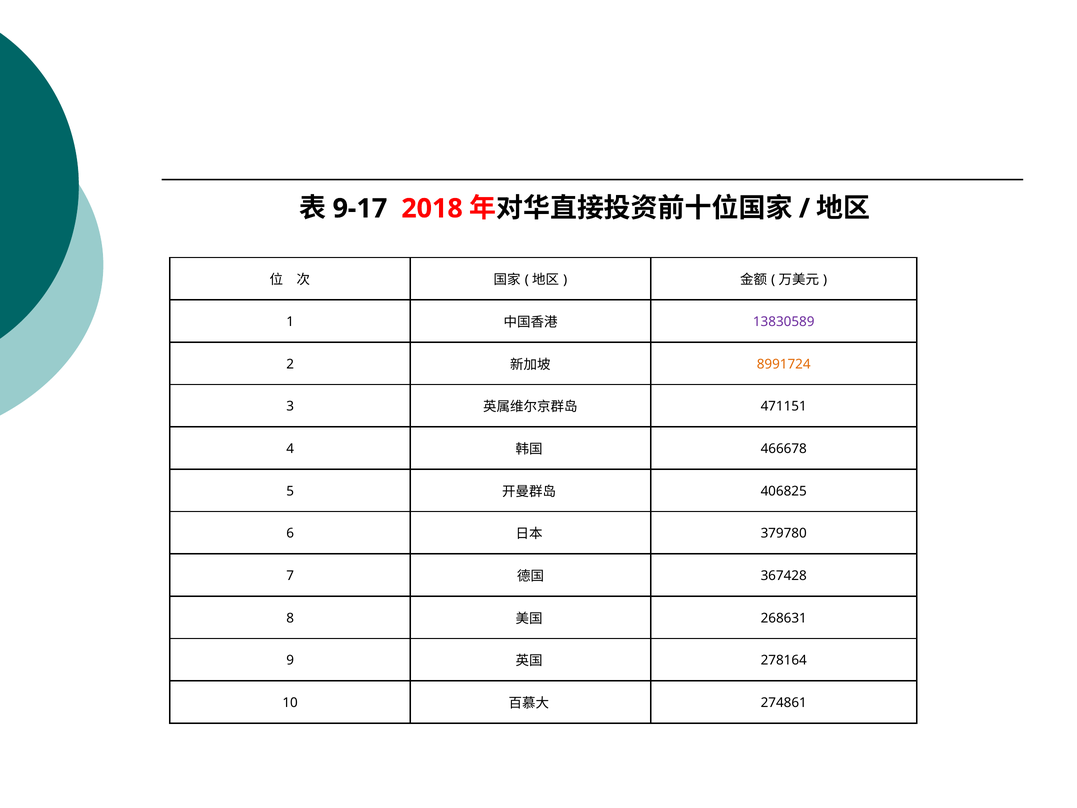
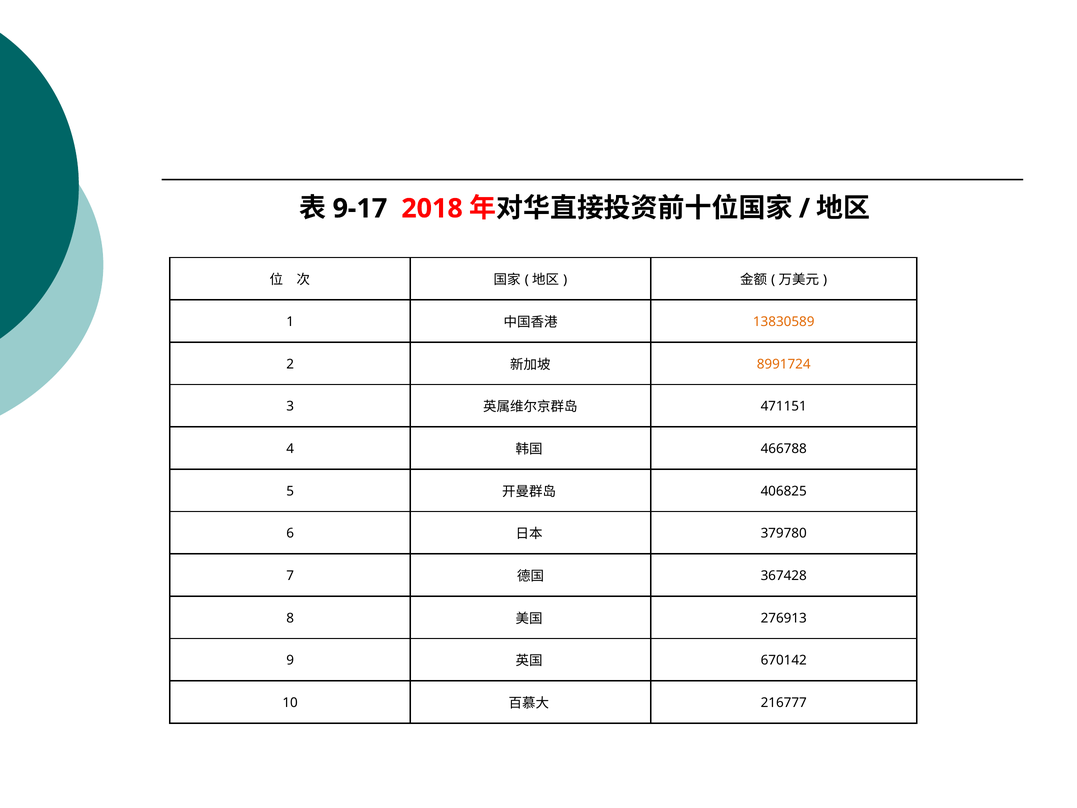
13830589 colour: purple -> orange (784, 322)
466678: 466678 -> 466788 (784, 449)
268631: 268631 -> 276913 (784, 618)
278164: 278164 -> 670142 (784, 660)
274861: 274861 -> 216777 (784, 703)
